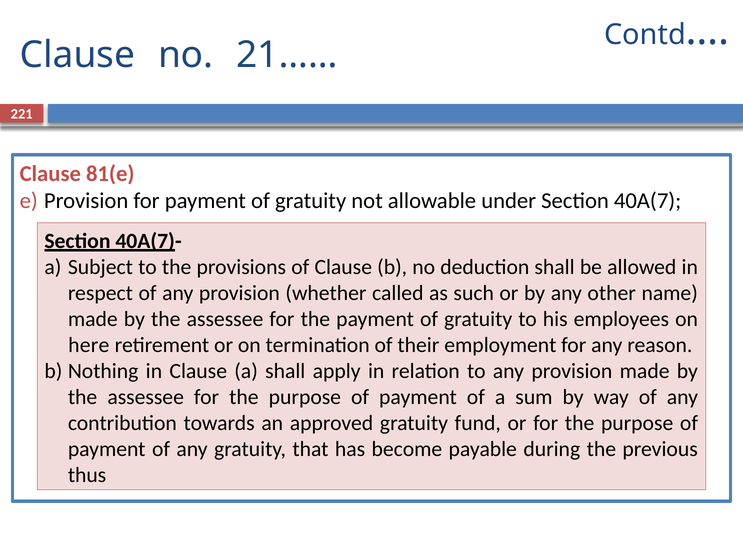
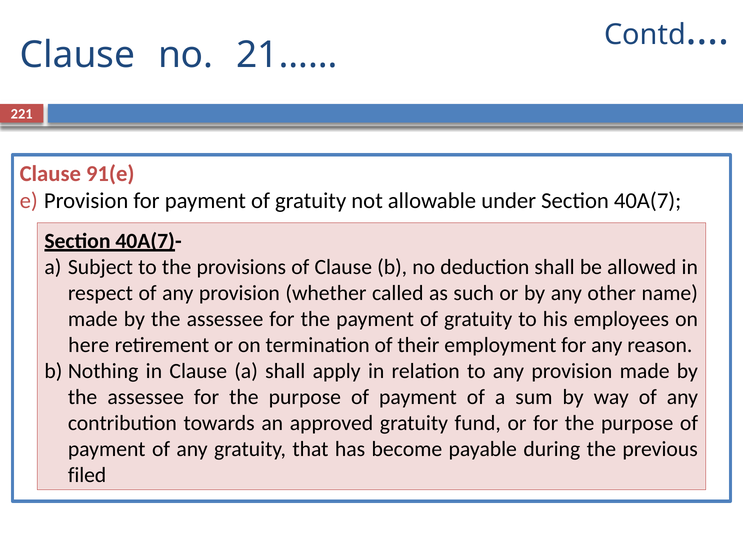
81(e: 81(e -> 91(e (110, 174)
thus: thus -> filed (87, 475)
